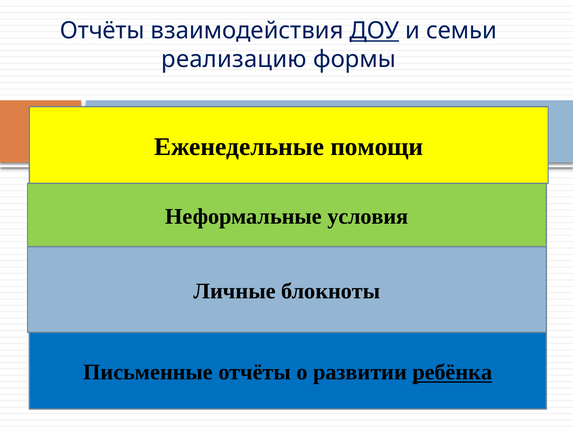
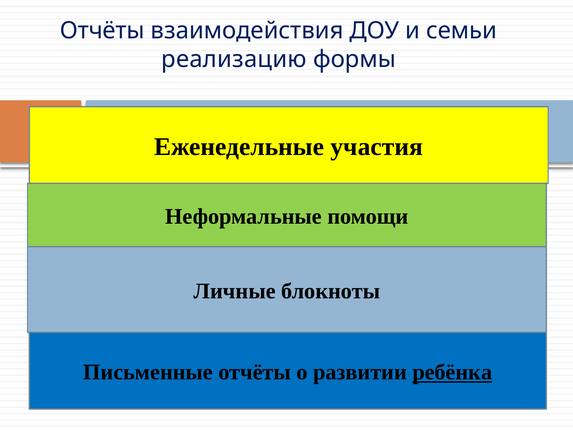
ДОУ underline: present -> none (374, 31)
помощи: помощи -> участия (377, 147)
условия: условия -> помощи (368, 216)
